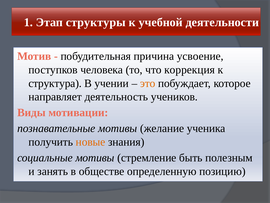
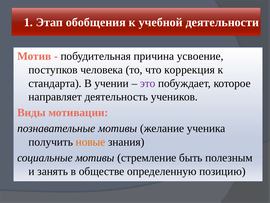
структуры: структуры -> обобщения (96, 22)
структура: структура -> стандарта (55, 83)
это colour: orange -> purple (148, 83)
